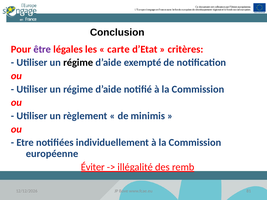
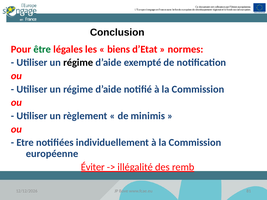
être colour: purple -> green (42, 49)
carte: carte -> biens (119, 49)
critères: critères -> normes (186, 49)
